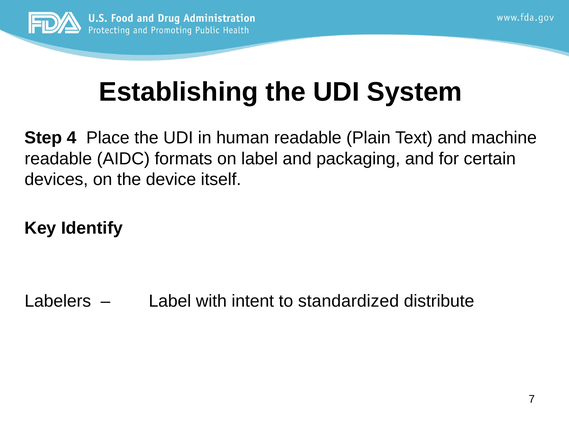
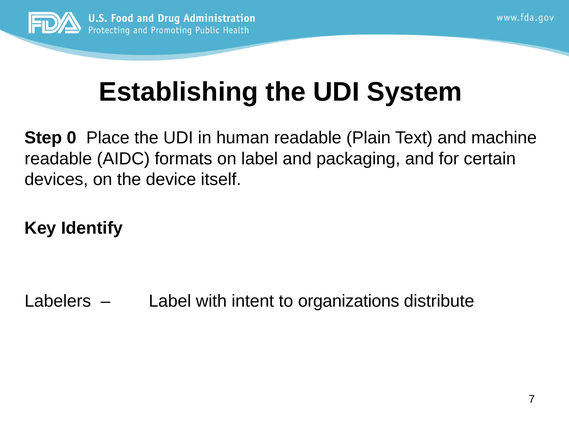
4: 4 -> 0 (72, 138)
standardized: standardized -> organizations (349, 301)
